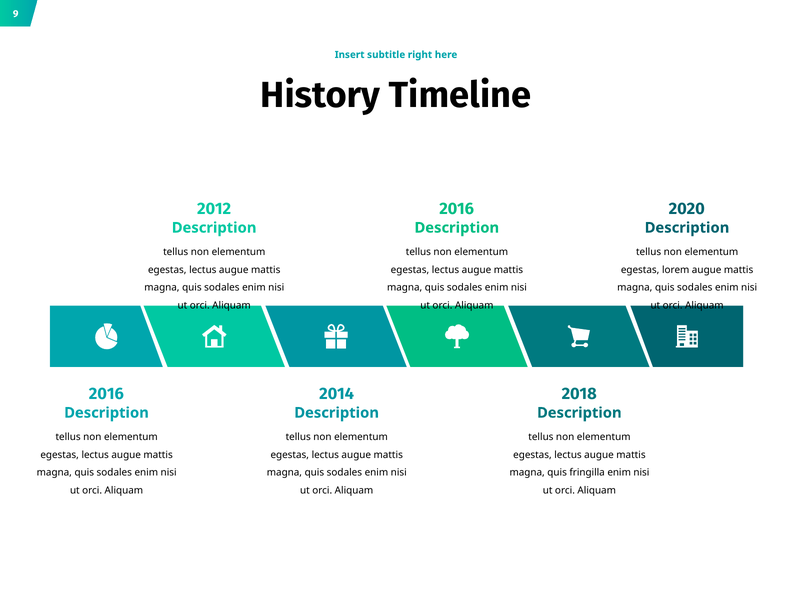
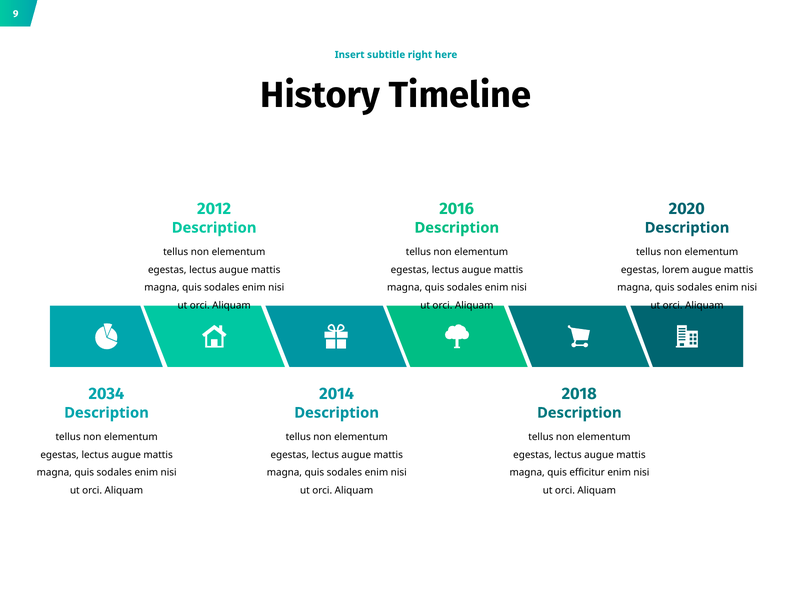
2016: 2016 -> 2034 (106, 394)
fringilla: fringilla -> efficitur (587, 473)
